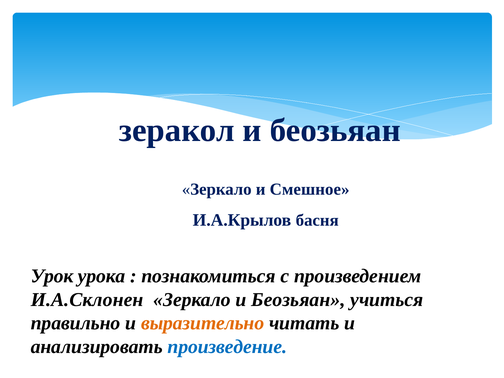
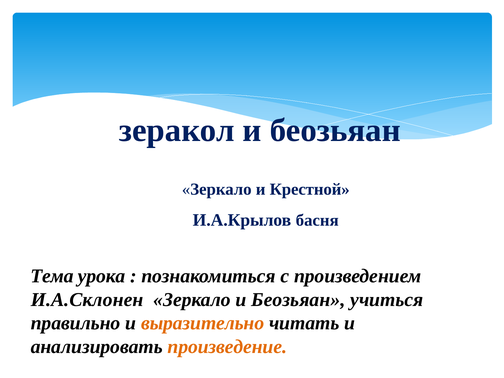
Смешное: Смешное -> Крестной (310, 189)
Урок: Урок -> Тема (52, 276)
произведение colour: blue -> orange (227, 347)
